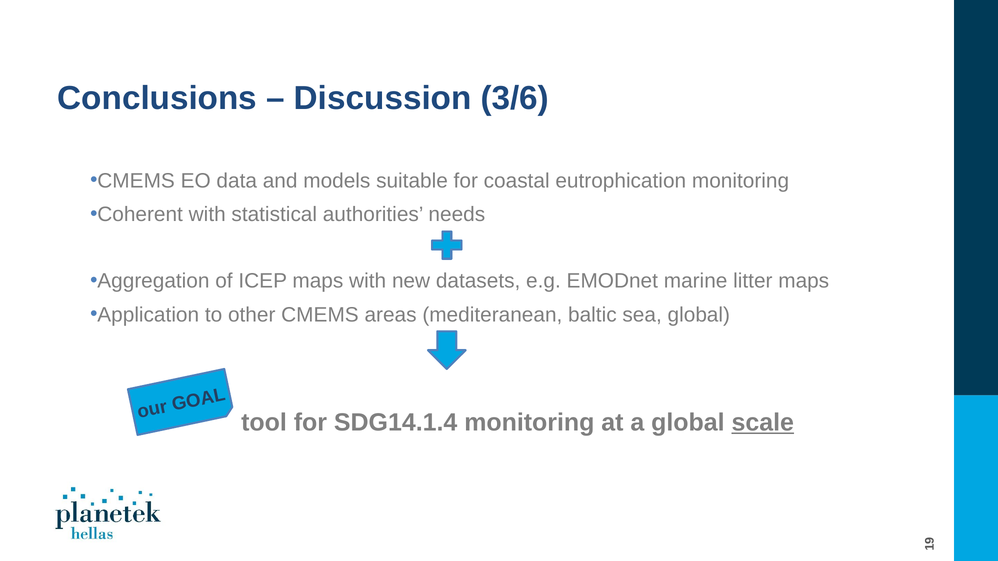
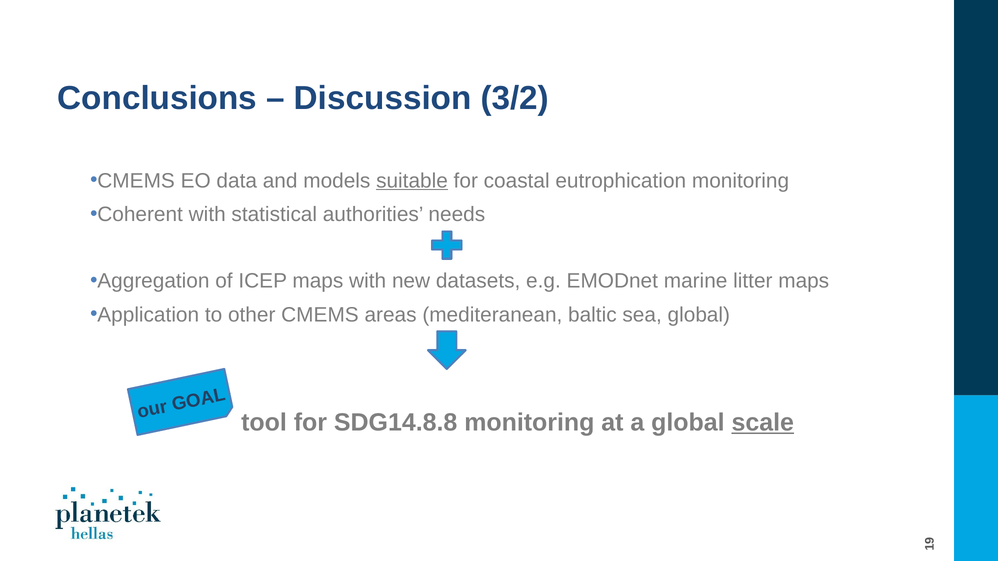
3/6: 3/6 -> 3/2 (515, 98)
suitable underline: none -> present (412, 181)
SDG14.1.4: SDG14.1.4 -> SDG14.8.8 (396, 423)
